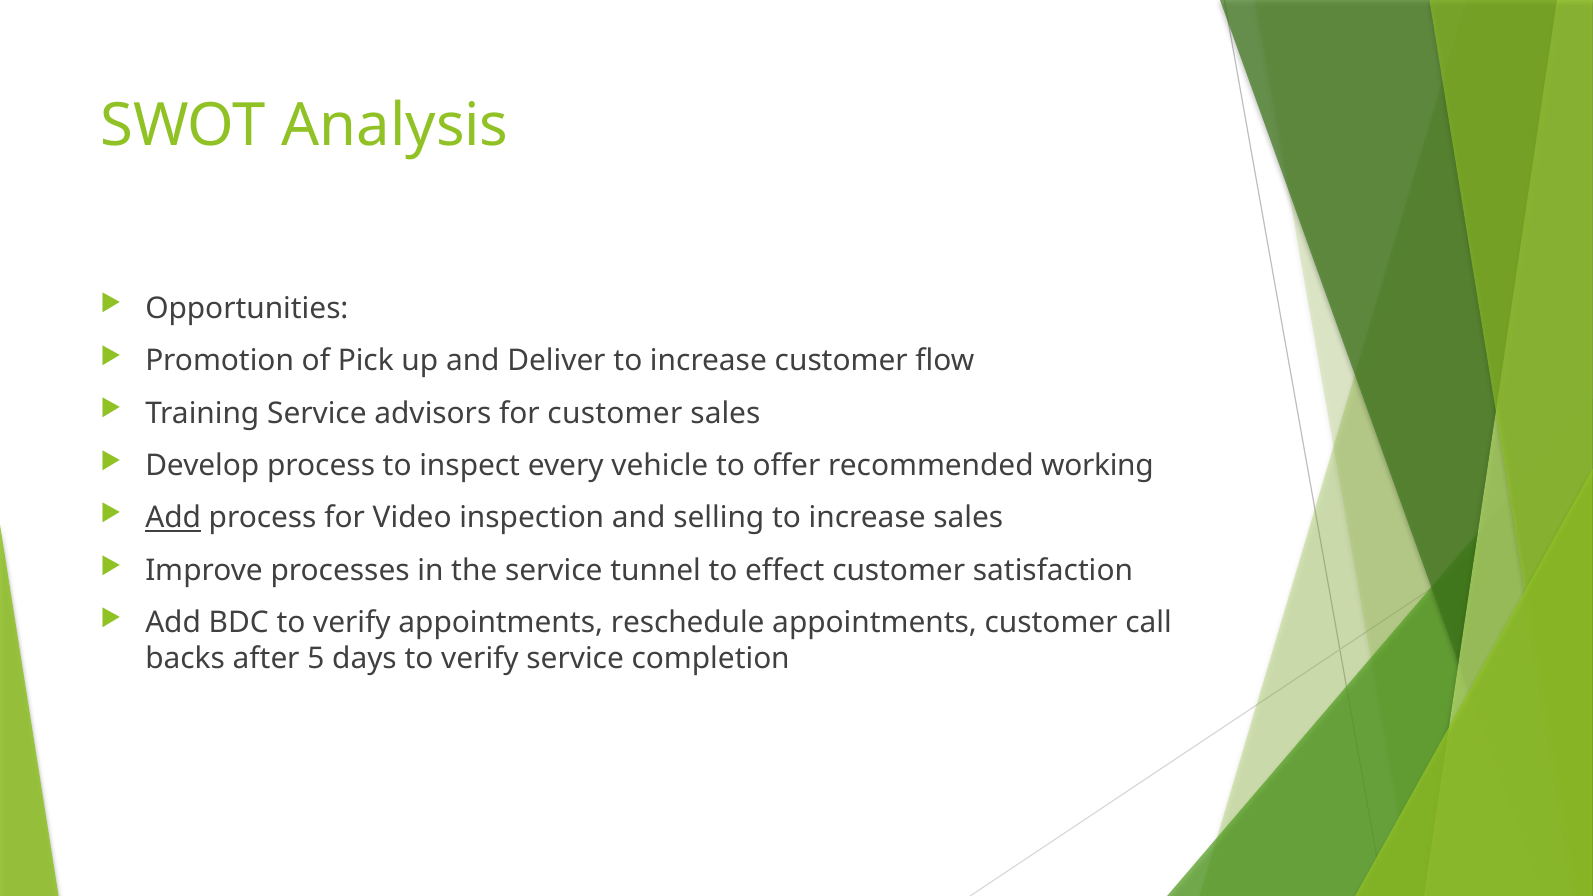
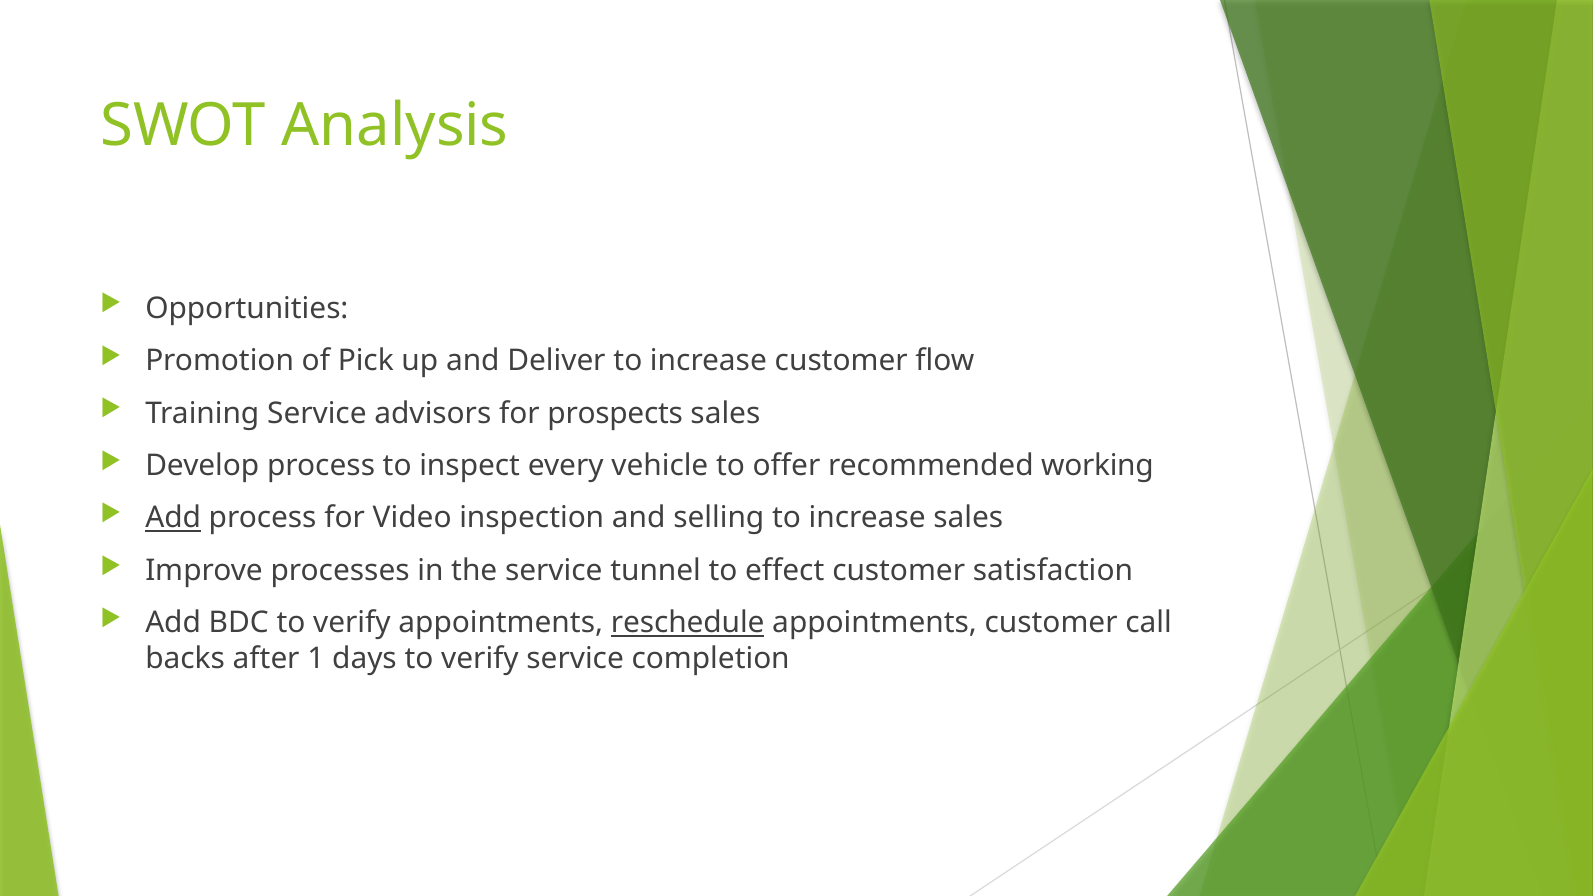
for customer: customer -> prospects (615, 413)
reschedule underline: none -> present (688, 623)
5: 5 -> 1 (316, 659)
